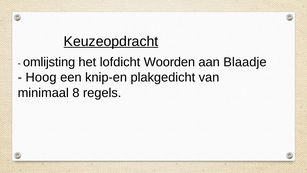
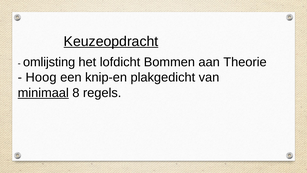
Woorden: Woorden -> Bommen (169, 62)
Blaadje: Blaadje -> Theorie (245, 62)
minimaal underline: none -> present (43, 93)
